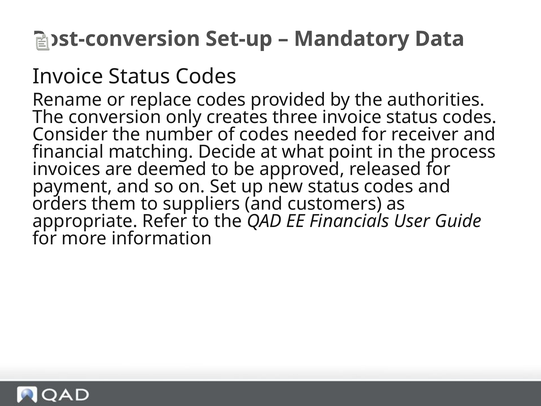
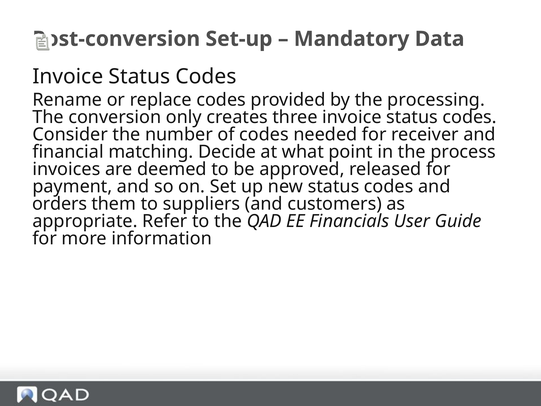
authorities: authorities -> processing (436, 100)
